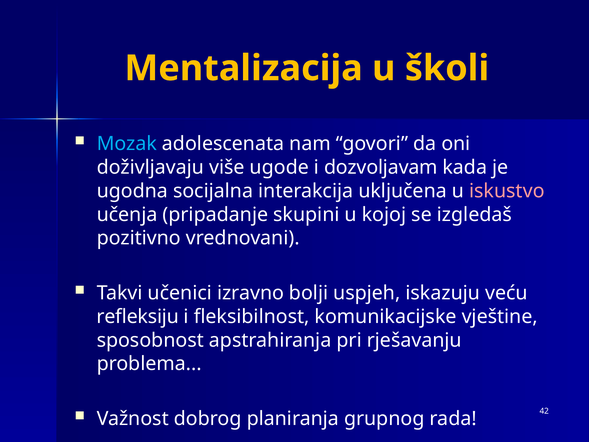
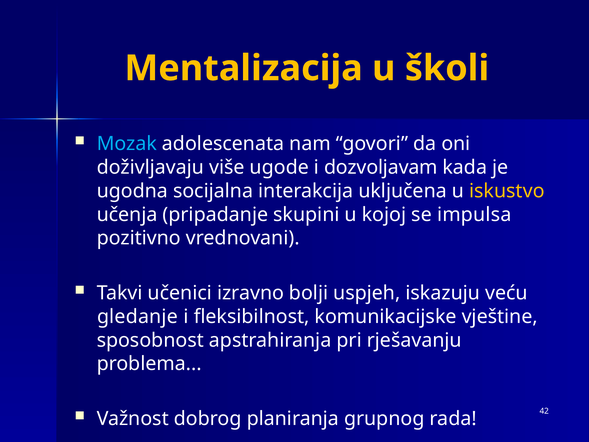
iskustvo colour: pink -> yellow (507, 191)
izgledaš: izgledaš -> impulsa (474, 214)
refleksiju: refleksiju -> gledanje (138, 316)
